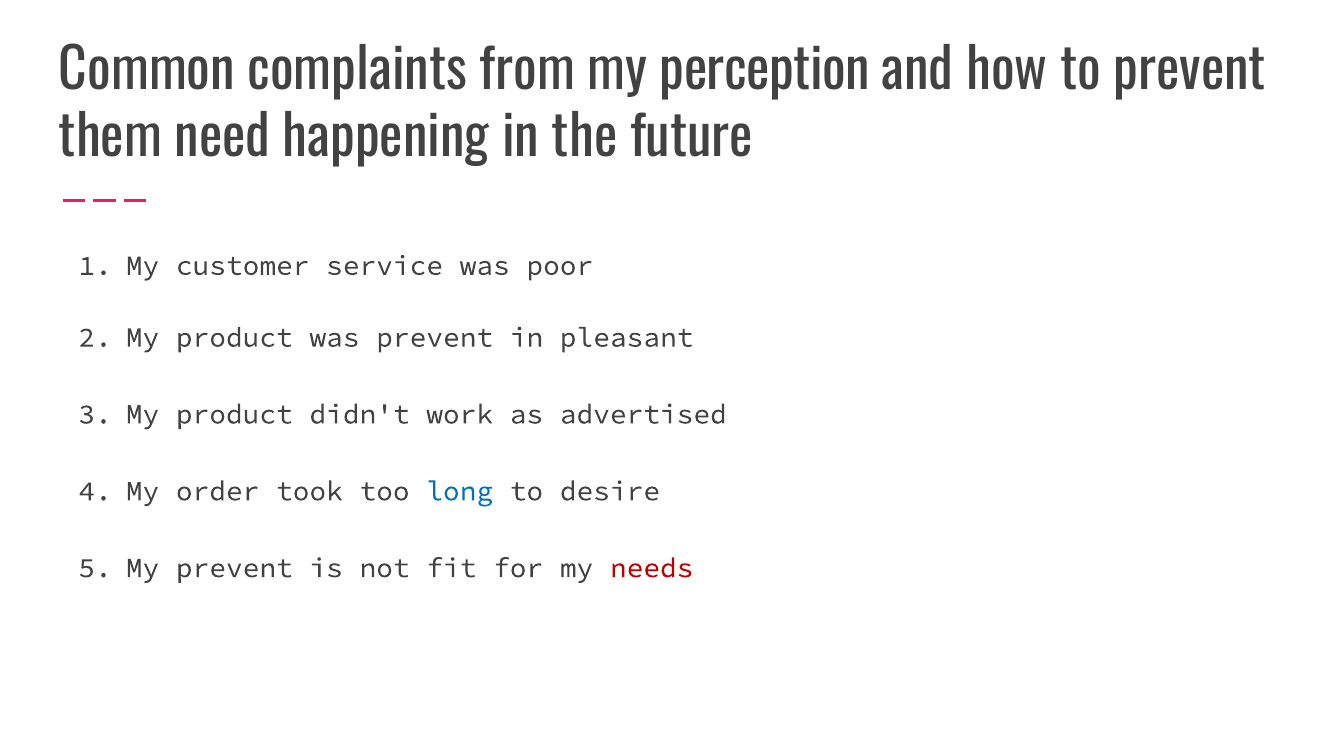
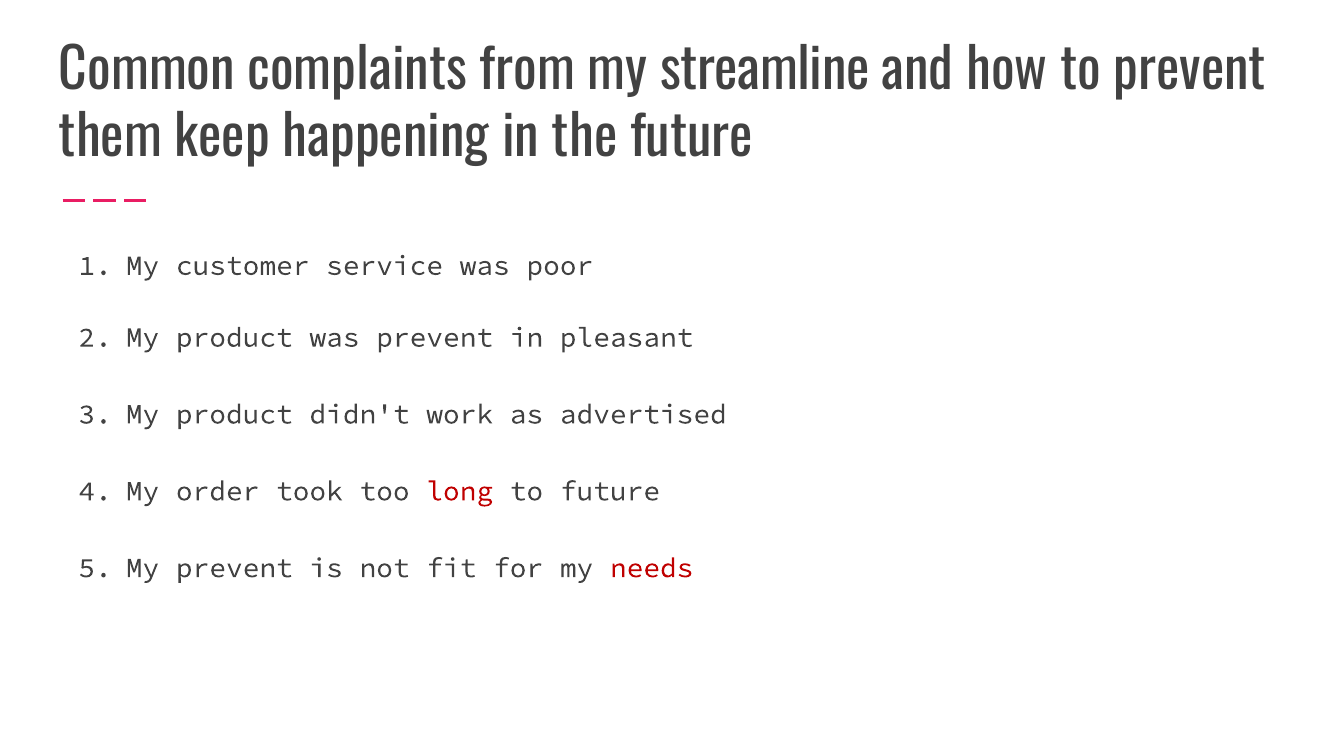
perception: perception -> streamline (765, 71)
need: need -> keep (222, 138)
long colour: blue -> red (460, 491)
to desire: desire -> future (610, 491)
